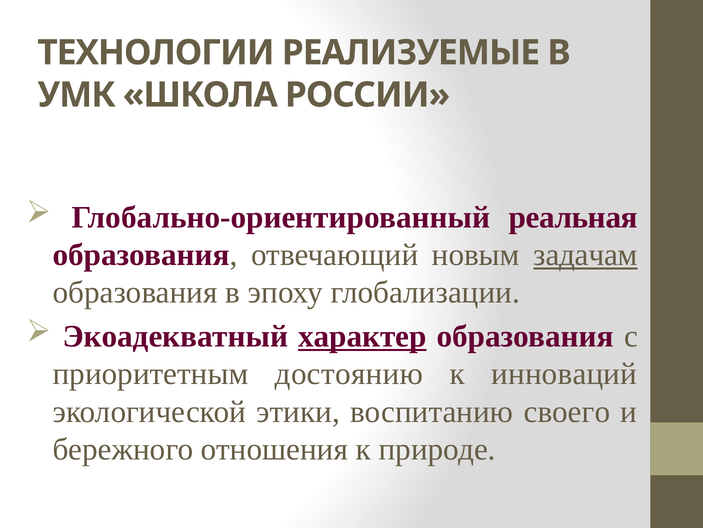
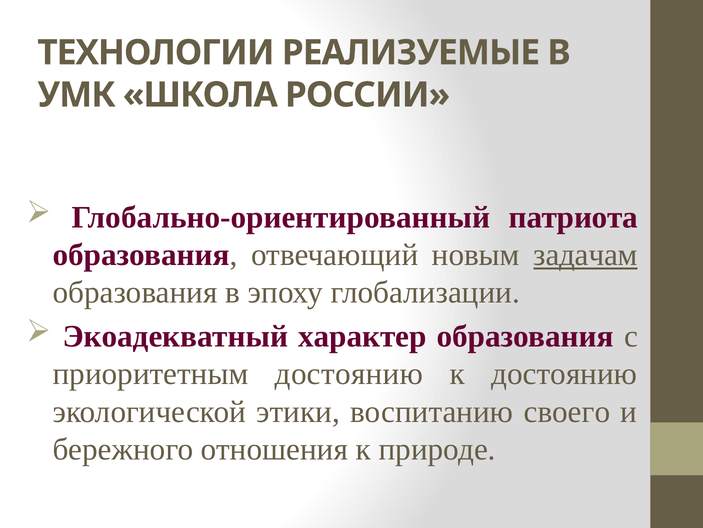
реальная: реальная -> патриота (573, 217)
характер underline: present -> none (362, 336)
к инноваций: инноваций -> достоянию (564, 374)
